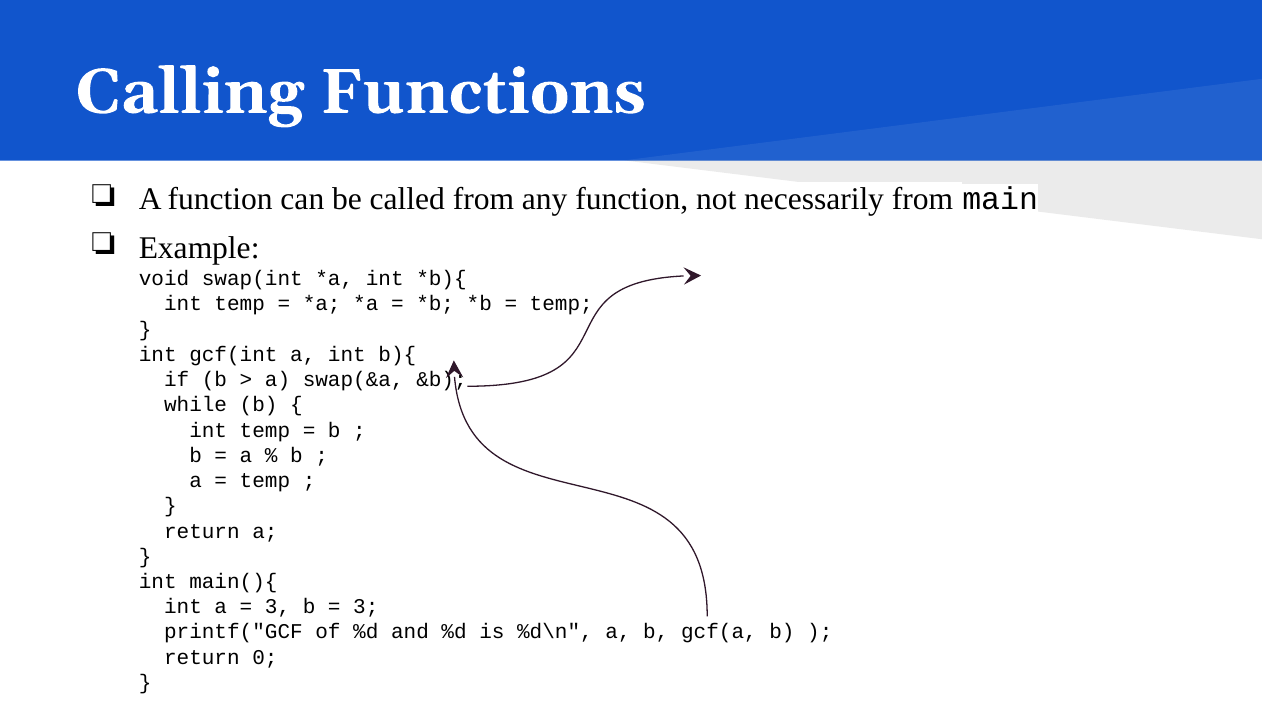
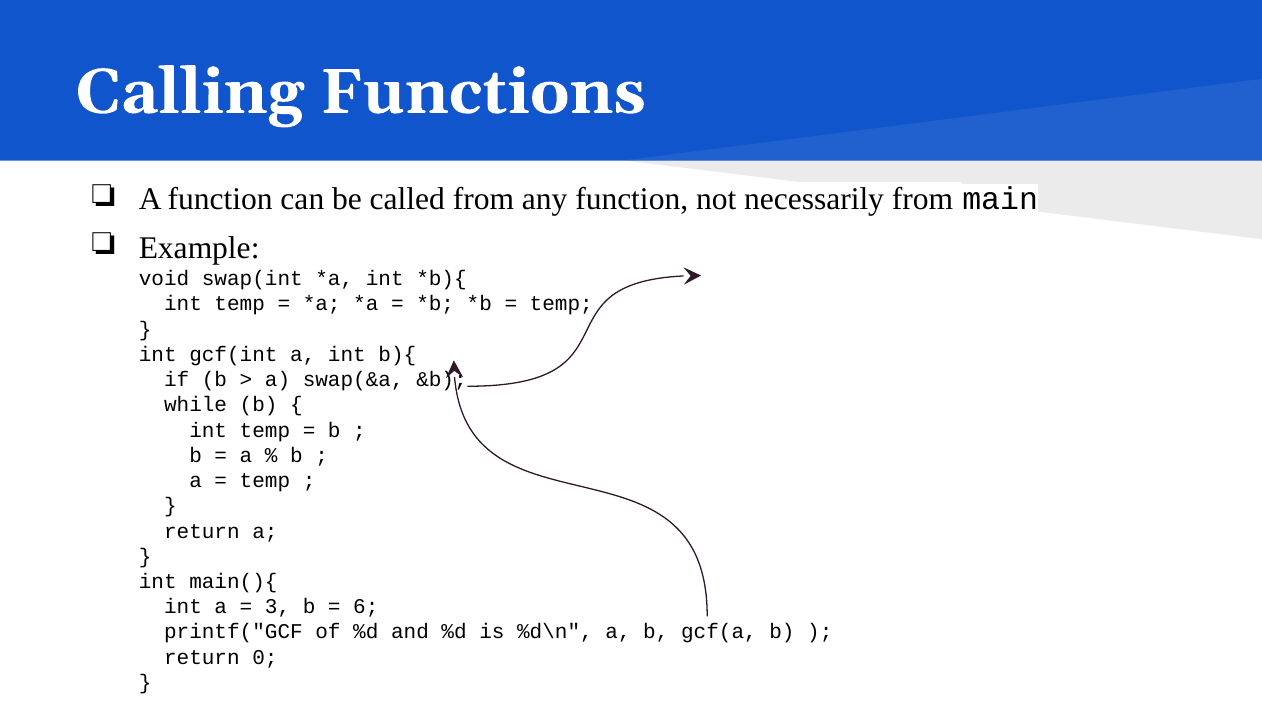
3: 3 -> 6 (366, 607)
